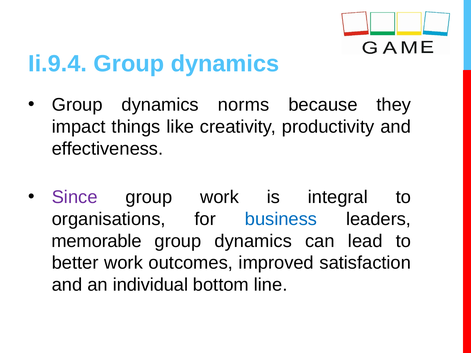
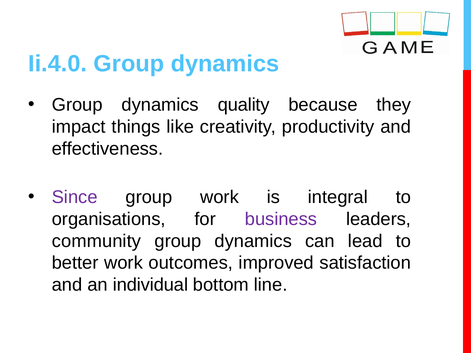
Ii.9.4: Ii.9.4 -> Ii.4.0 (58, 64)
norms: norms -> quality (244, 105)
business colour: blue -> purple (281, 219)
memorable: memorable -> community (96, 241)
